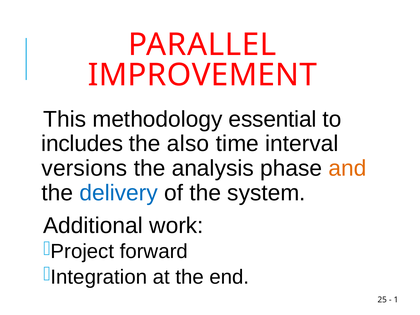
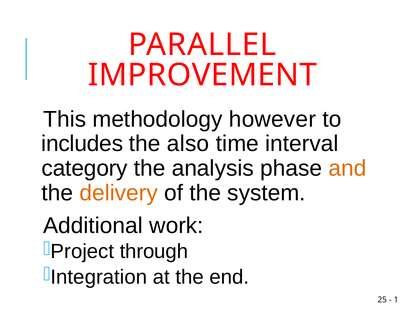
essential: essential -> however (272, 119)
versions: versions -> category (85, 168)
delivery colour: blue -> orange (119, 193)
forward: forward -> through (154, 251)
